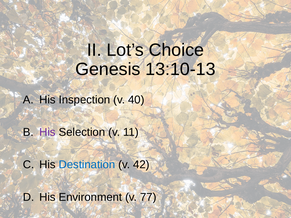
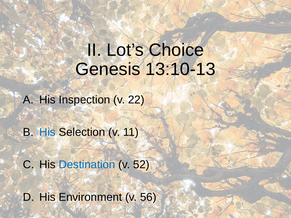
40: 40 -> 22 (136, 100)
His colour: purple -> blue (47, 132)
42: 42 -> 52 (141, 165)
77: 77 -> 56 (148, 197)
